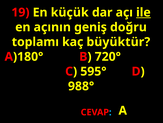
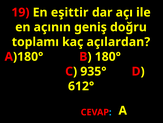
küçük: küçük -> eşittir (70, 12)
ile underline: present -> none (143, 12)
büyüktür: büyüktür -> açılardan (118, 42)
720°: 720° -> 180° (108, 56)
595°: 595° -> 935° (93, 71)
988°: 988° -> 612° (81, 86)
